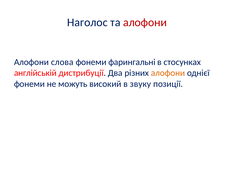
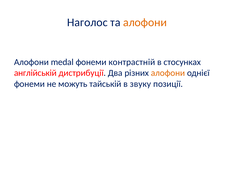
алофони colour: red -> orange (145, 22)
слова: слова -> medal (62, 62)
фарингальні: фарингальні -> контрастній (132, 62)
високий: високий -> тайській (105, 84)
